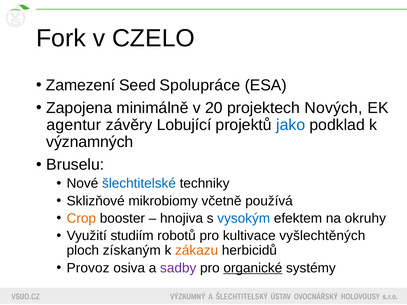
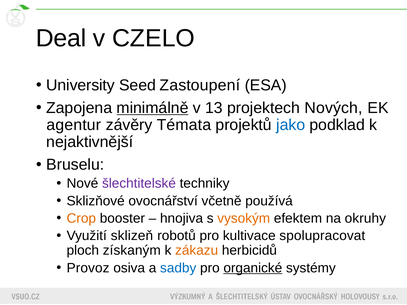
Fork: Fork -> Deal (61, 38)
Zamezení: Zamezení -> University (81, 85)
Spolupráce: Spolupráce -> Zastoupení (200, 85)
minimálně underline: none -> present (153, 108)
20: 20 -> 13 (214, 108)
Lobující: Lobující -> Témata (184, 125)
významných: významných -> nejaktivnější (90, 142)
šlechtitelské colour: blue -> purple (139, 184)
mikrobiomy: mikrobiomy -> ovocnářství (163, 201)
vysokým colour: blue -> orange (244, 219)
studiím: studiím -> sklizeň (132, 236)
vyšlechtěných: vyšlechtěných -> spolupracovat (322, 236)
sadby colour: purple -> blue (178, 268)
